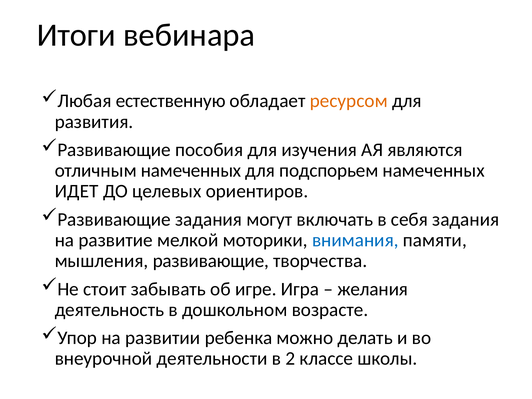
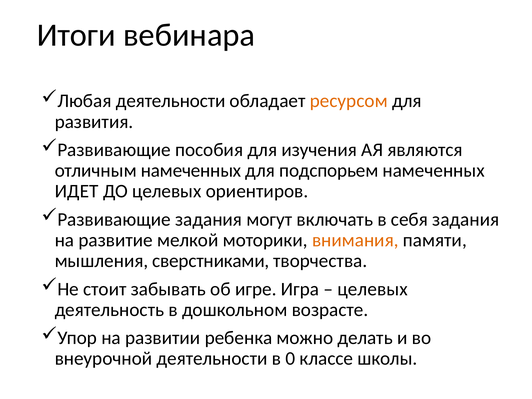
Любая естественную: естественную -> деятельности (171, 101)
внимания colour: blue -> orange (355, 240)
мышления развивающие: развивающие -> сверстниками (211, 261)
желания: желания -> целевых (373, 289)
2: 2 -> 0 (290, 359)
